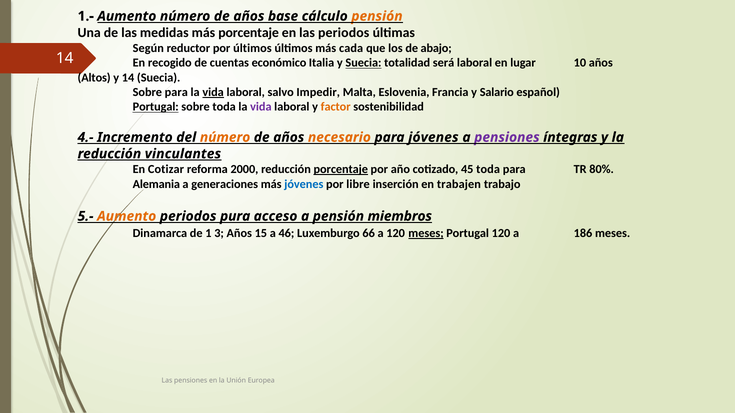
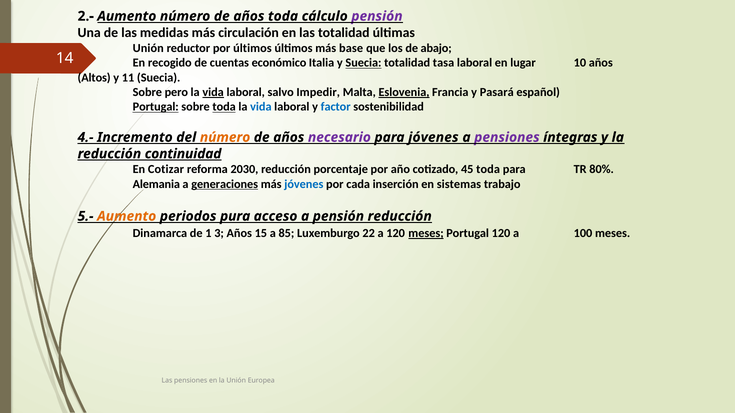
1.-: 1.- -> 2.- (86, 16)
años base: base -> toda (283, 16)
pensión colour: orange -> purple (377, 16)
más porcentaje: porcentaje -> circulación (249, 33)
las periodos: periodos -> totalidad (344, 33)
Según: Según -> Unión (148, 48)
cada: cada -> base (351, 48)
será: será -> tasa (444, 63)
y 14: 14 -> 11 (128, 78)
Sobre para: para -> pero (176, 92)
Eslovenia underline: none -> present (404, 92)
Salario: Salario -> Pasará (497, 92)
toda underline: none -> present (224, 107)
vida colour: purple -> blue (261, 107)
factor colour: orange -> blue (336, 107)
necesario colour: orange -> purple (339, 137)
vinculantes: vinculantes -> continuidad (183, 154)
2000: 2000 -> 2030 (244, 169)
porcentaje underline: present -> none (341, 169)
generaciones underline: none -> present (225, 184)
libre: libre -> cada (358, 184)
trabajen: trabajen -> sistemas (459, 184)
pensión miembros: miembros -> reducción (400, 216)
46: 46 -> 85 (286, 233)
66: 66 -> 22 (369, 233)
186: 186 -> 100 (583, 233)
